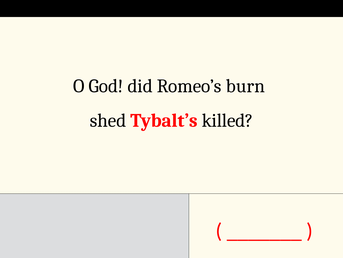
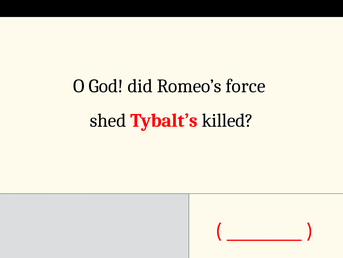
burn: burn -> force (246, 86)
